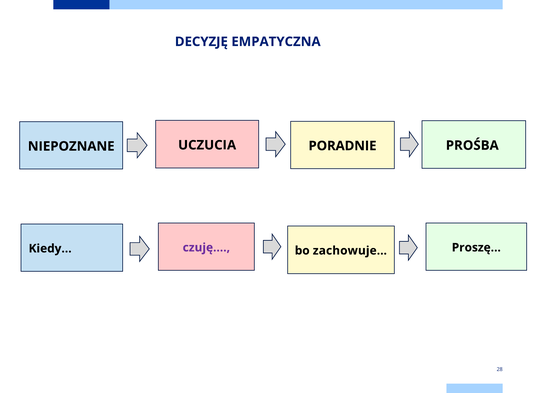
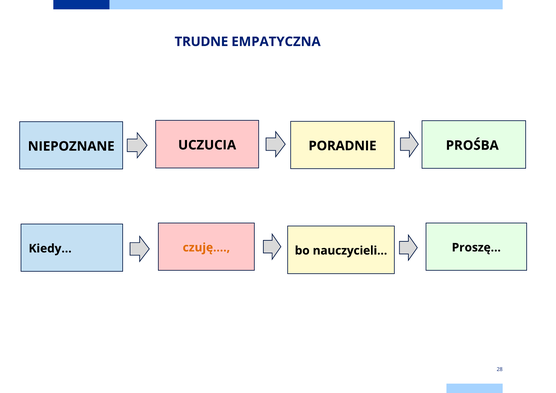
DECYZJĘ: DECYZJĘ -> TRUDNE (201, 42)
czuję… colour: purple -> orange (206, 248)
zachowuje…: zachowuje… -> nauczycieli… (350, 251)
